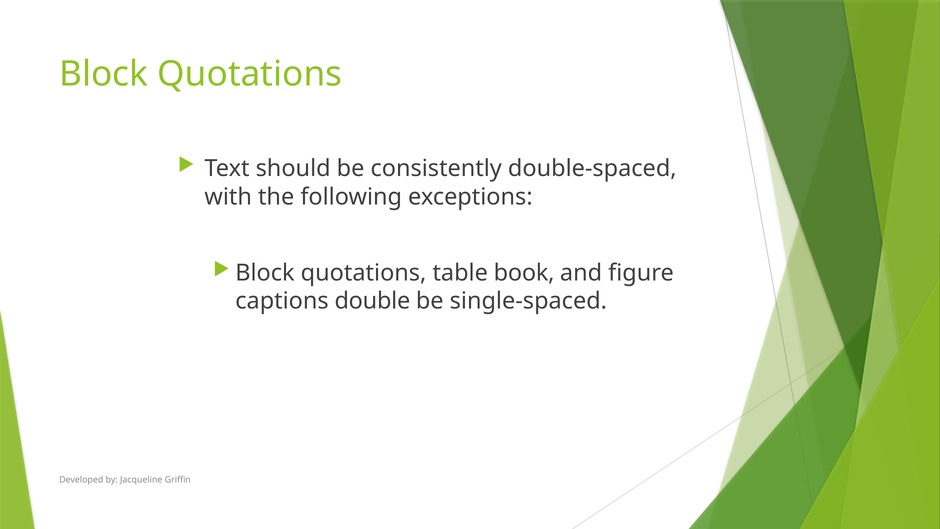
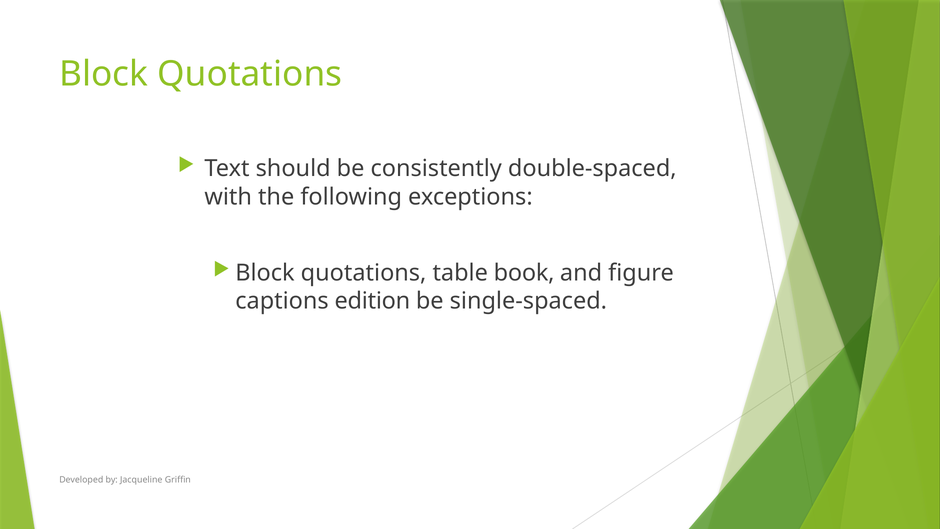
double: double -> edition (372, 301)
